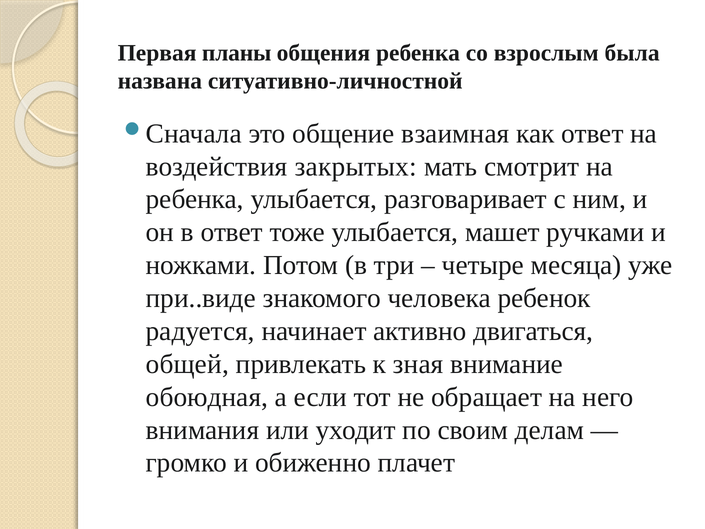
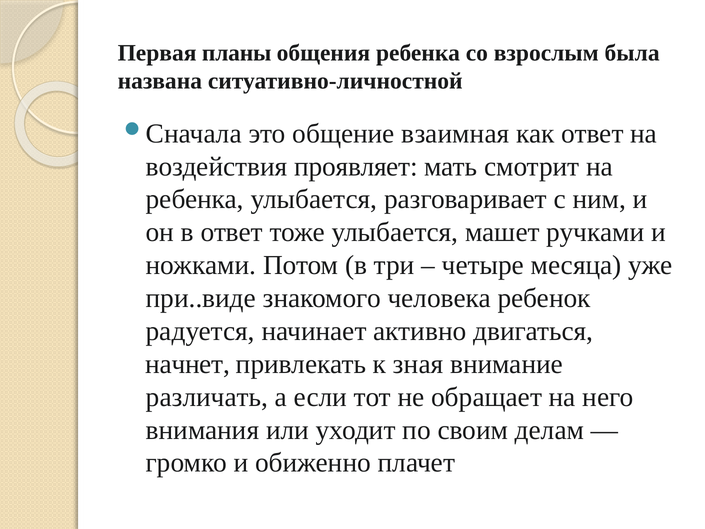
закрытых: закрытых -> проявляет (356, 166)
общей: общей -> начнет (188, 364)
обоюдная: обоюдная -> различать (207, 397)
